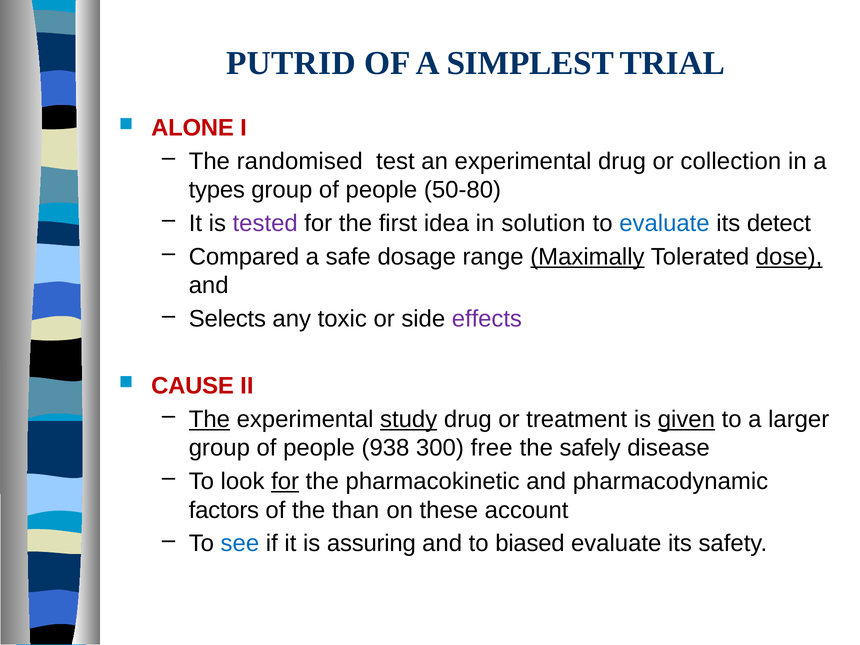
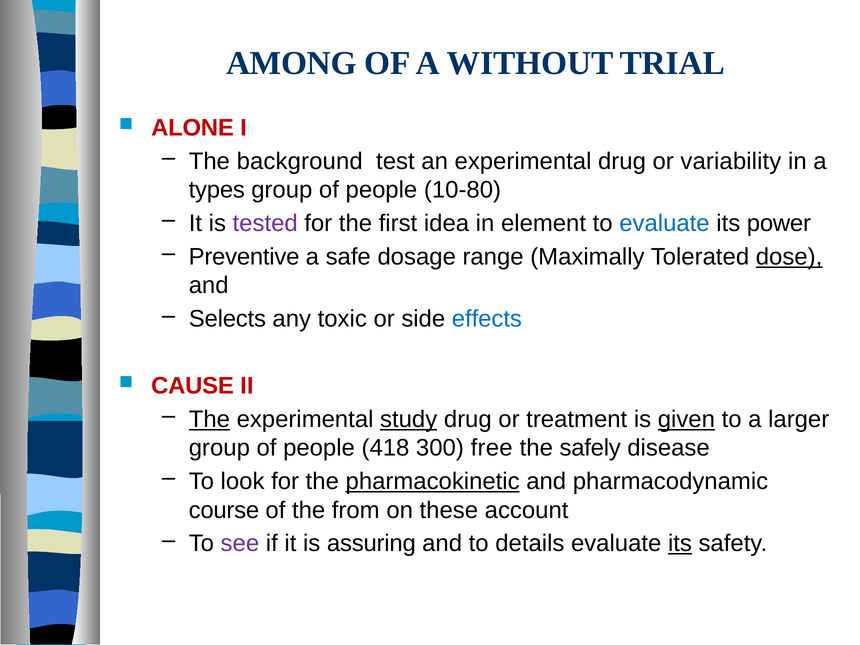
PUTRID: PUTRID -> AMONG (291, 63)
SIMPLEST: SIMPLEST -> WITHOUT (530, 63)
randomised: randomised -> background (300, 161)
collection: collection -> variability (731, 161)
50-80: 50-80 -> 10-80 (463, 190)
solution: solution -> element (544, 223)
detect: detect -> power (779, 223)
Compared: Compared -> Preventive (244, 257)
Maximally underline: present -> none (587, 257)
effects colour: purple -> blue (487, 319)
938: 938 -> 418 (386, 448)
for underline: present -> none (285, 481)
pharmacokinetic underline: none -> present (433, 481)
factors: factors -> course (224, 510)
than: than -> from (356, 510)
see colour: blue -> purple (240, 544)
biased: biased -> details (530, 544)
its underline: none -> present (680, 544)
